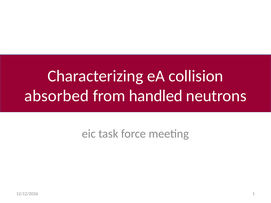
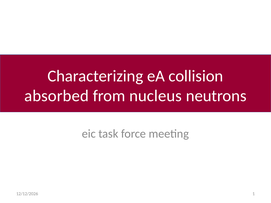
handled: handled -> nucleus (156, 96)
